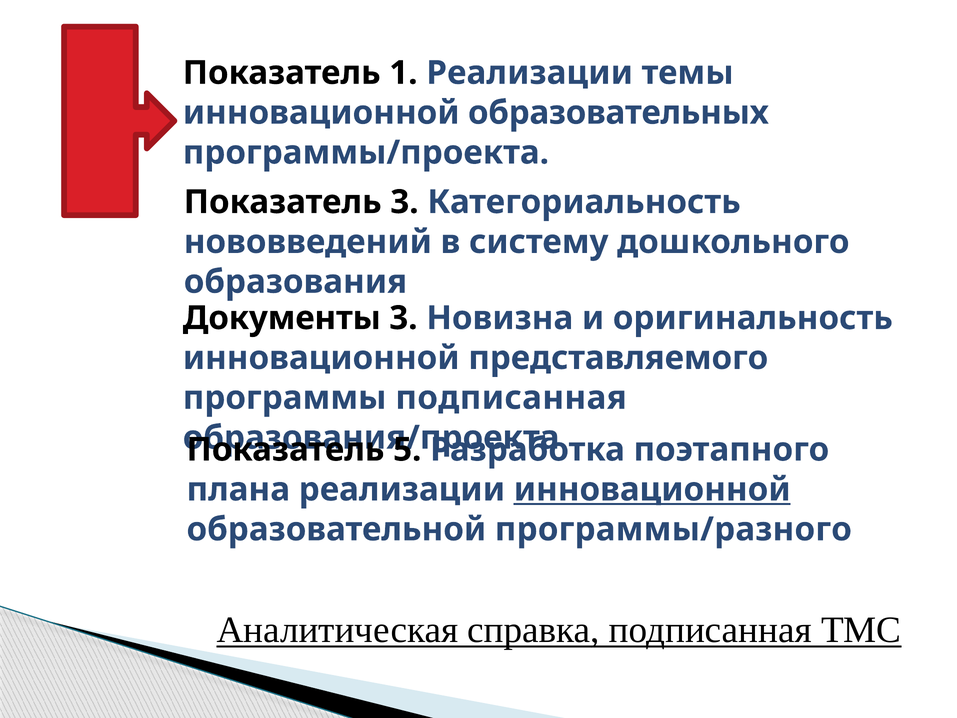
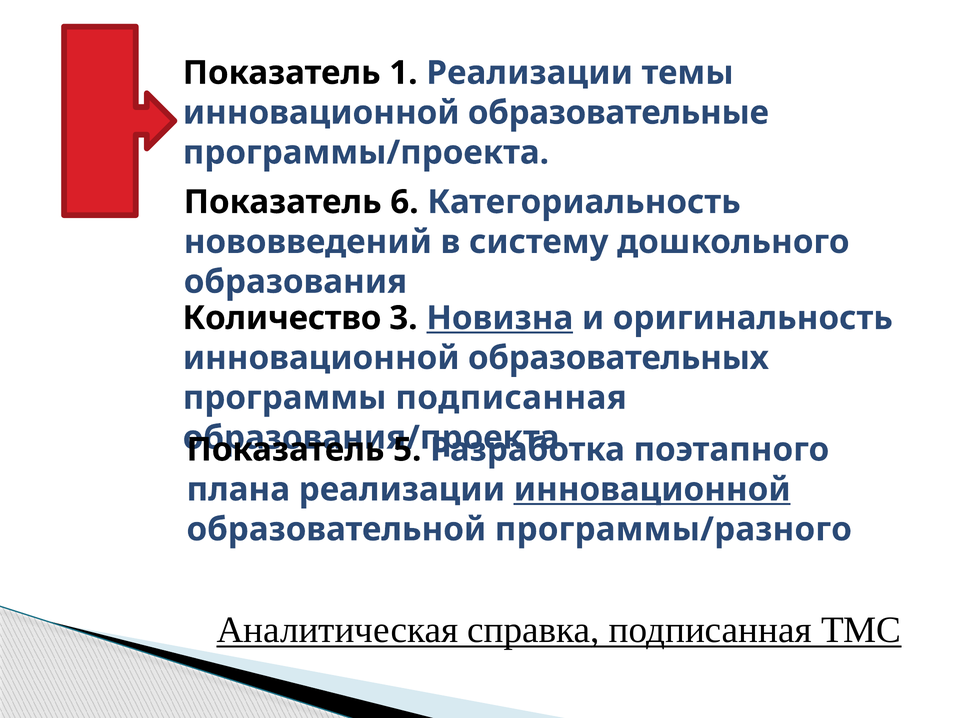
образовательных: образовательных -> образовательные (618, 113)
Показатель 3: 3 -> 6 (404, 202)
Документы: Документы -> Количество (282, 318)
Новизна underline: none -> present (500, 318)
представляемого: представляемого -> образовательных (618, 358)
